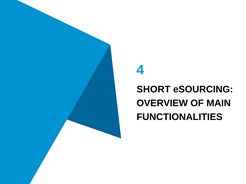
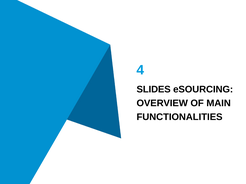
SHORT: SHORT -> SLIDES (154, 90)
